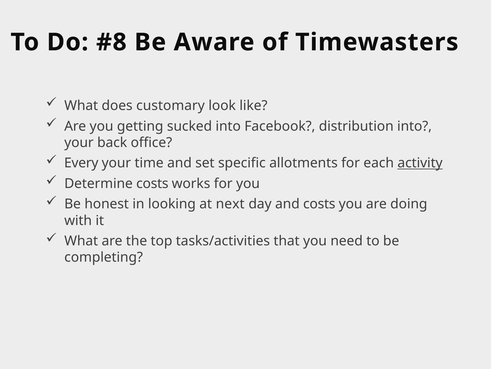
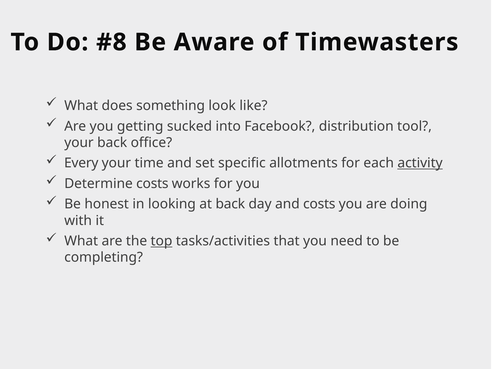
customary: customary -> something (171, 106)
distribution into: into -> tool (415, 126)
at next: next -> back (230, 204)
top underline: none -> present (161, 241)
